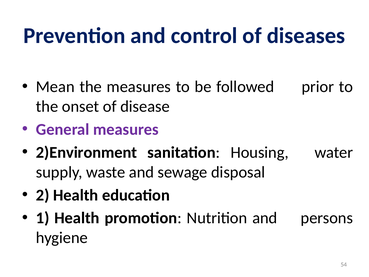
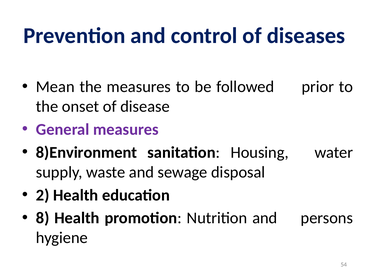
2)Environment: 2)Environment -> 8)Environment (86, 152)
1: 1 -> 8 (43, 218)
